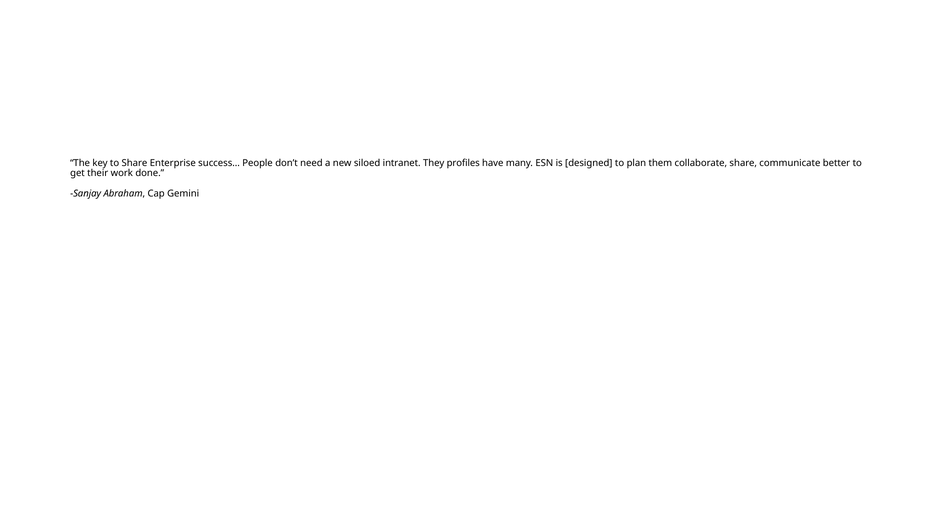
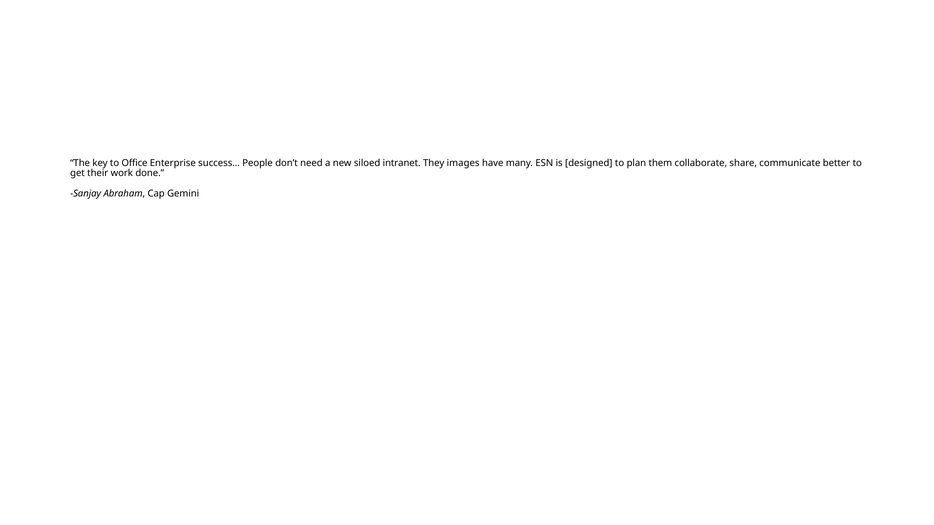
to Share: Share -> Office (135, 163)
profiles: profiles -> images (463, 163)
